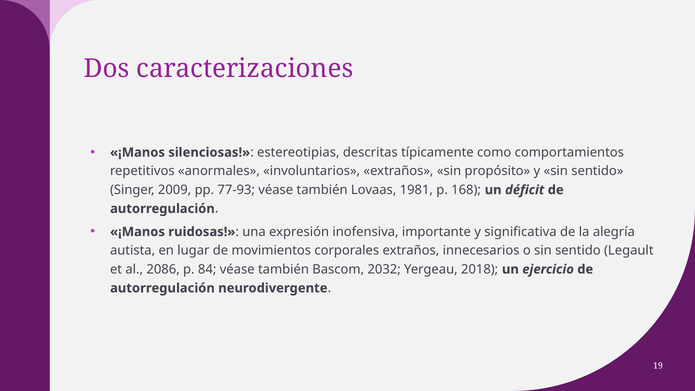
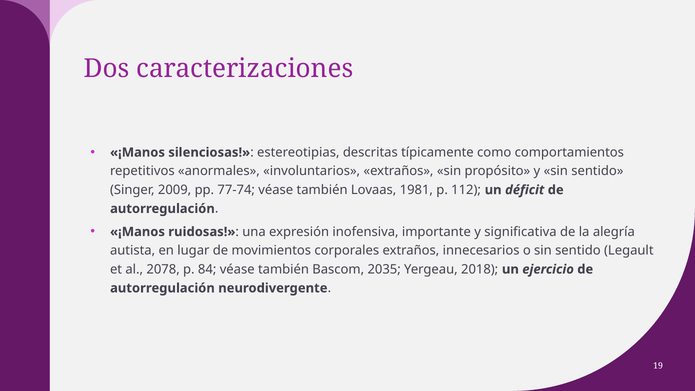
77-93: 77-93 -> 77-74 (236, 190)
168: 168 -> 112 (466, 190)
2086: 2086 -> 2078 (163, 269)
2032: 2032 -> 2035 (384, 269)
